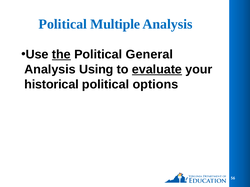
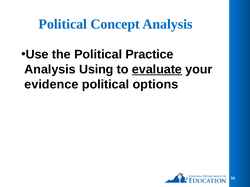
Multiple: Multiple -> Concept (115, 24)
the underline: present -> none (61, 55)
General: General -> Practice (150, 55)
historical: historical -> evidence (51, 85)
